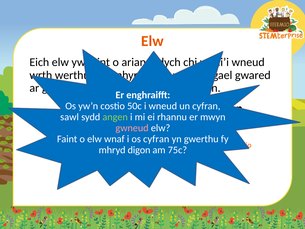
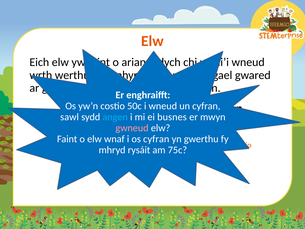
angen colour: light green -> light blue (115, 117)
rhannu: rhannu -> busnes (172, 117)
digon: digon -> rysáit (139, 150)
